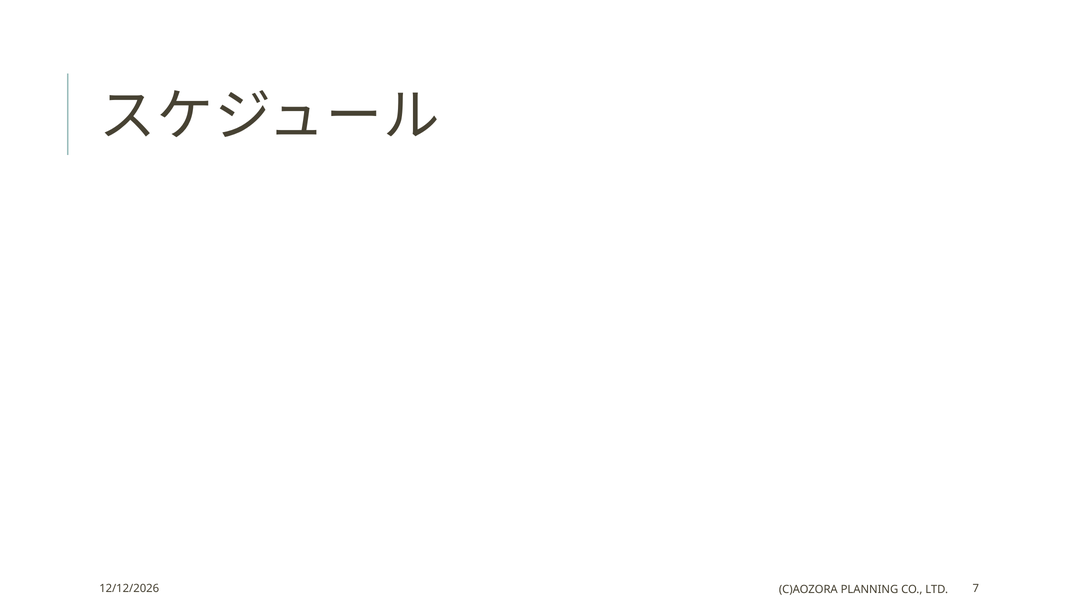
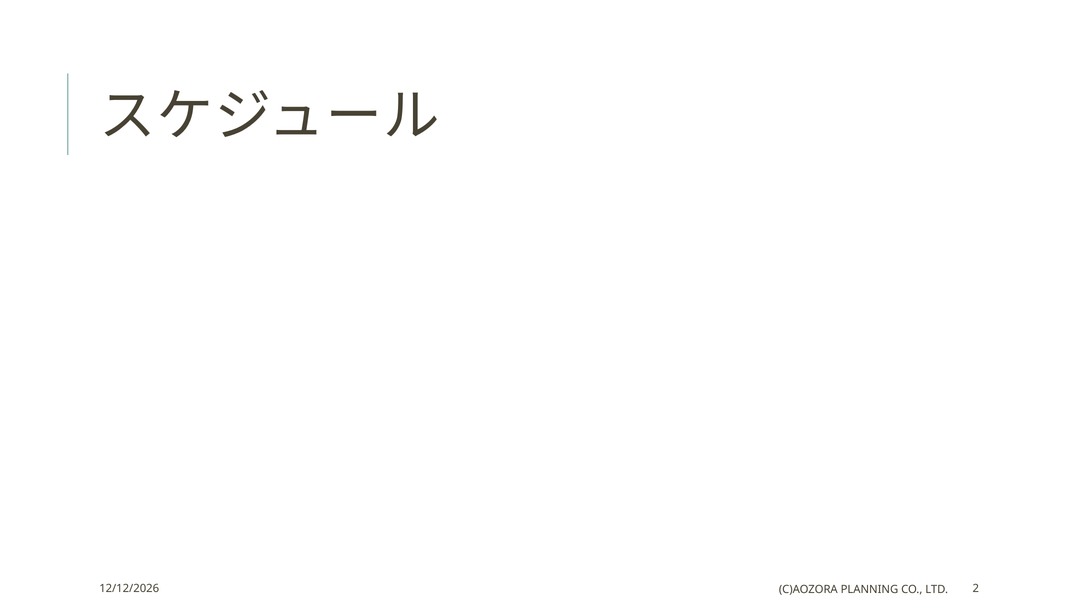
7: 7 -> 2 (976, 588)
